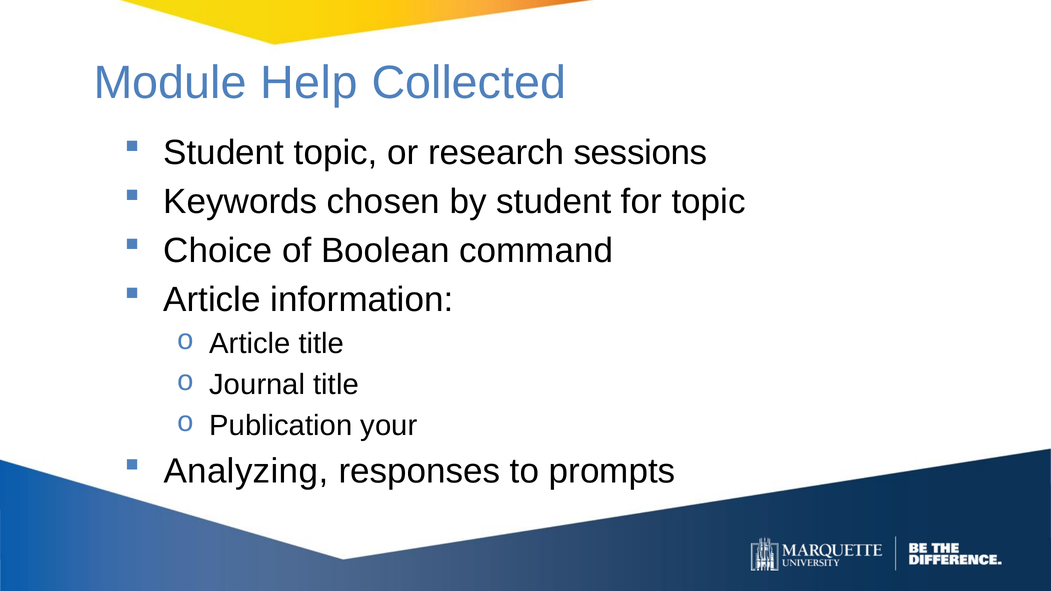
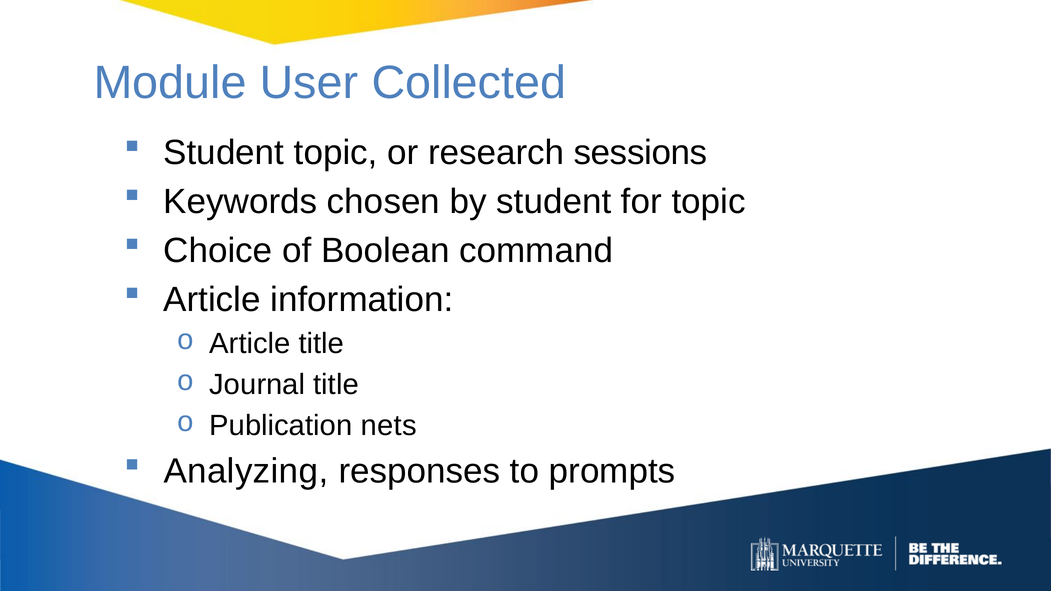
Help: Help -> User (309, 83)
your: your -> nets (389, 426)
